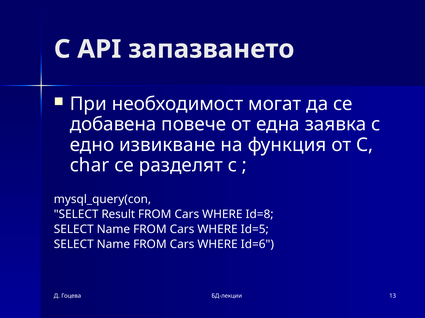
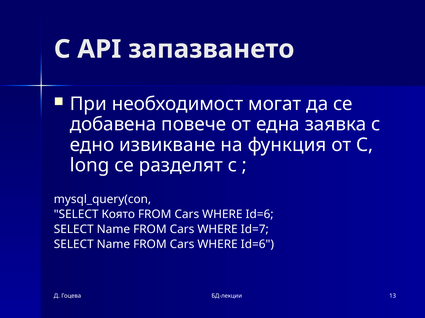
char: char -> long (90, 166)
Result: Result -> Която (118, 215)
Id=8: Id=8 -> Id=6 (260, 215)
Id=5: Id=5 -> Id=7 (255, 230)
